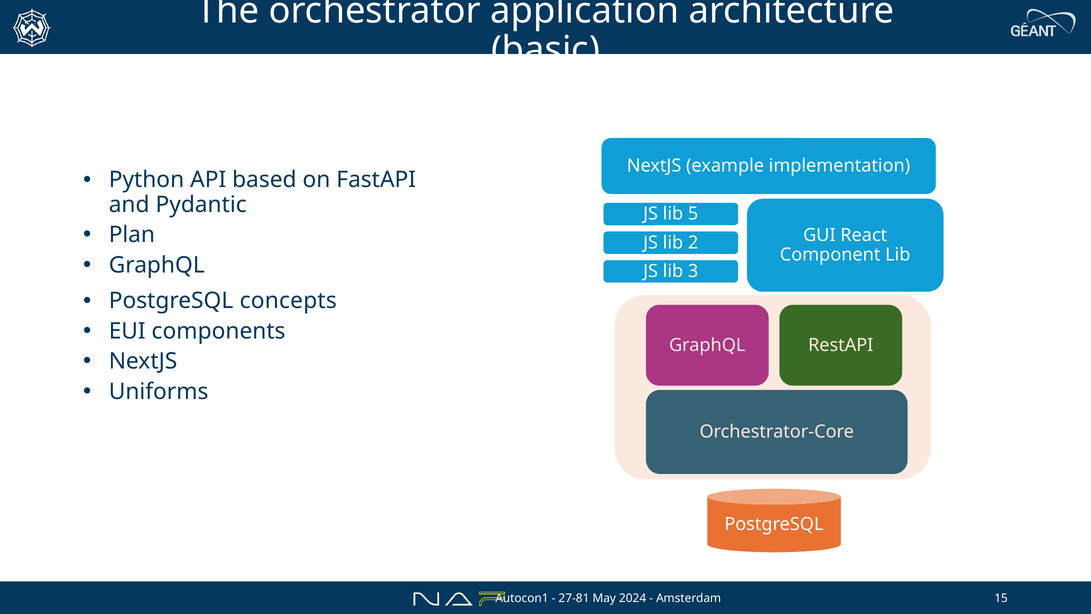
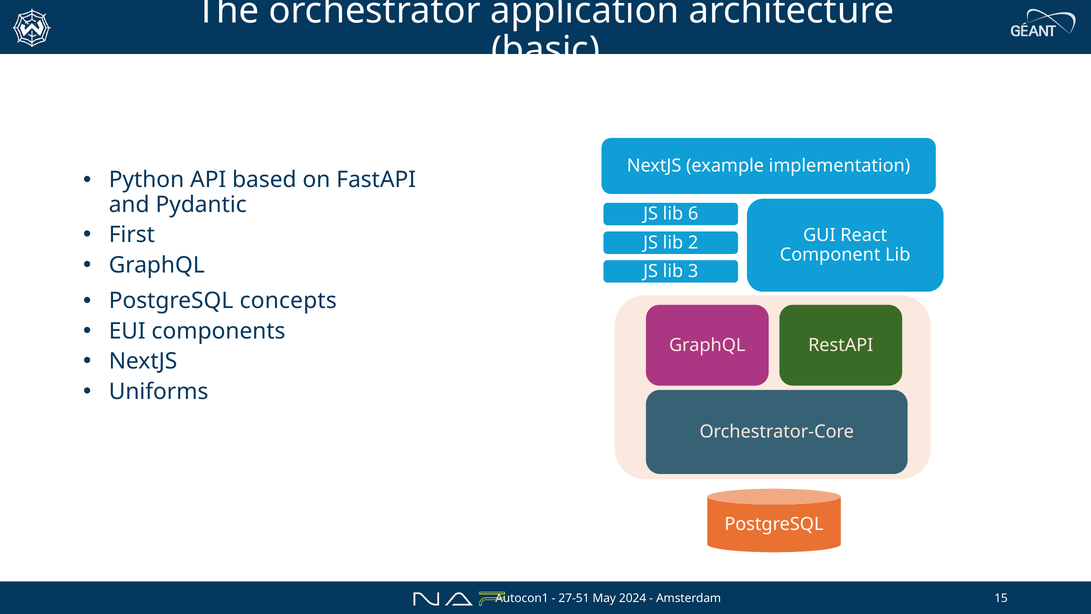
5: 5 -> 6 (693, 214)
Plan: Plan -> First (132, 235)
27-81: 27-81 -> 27-51 (574, 598)
